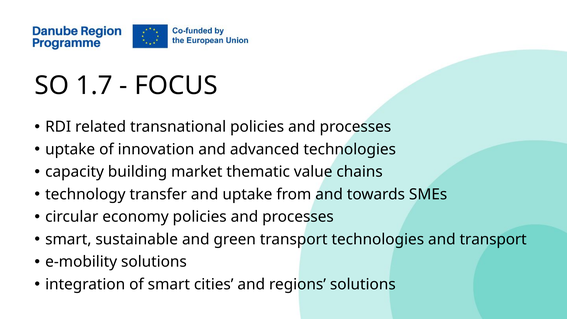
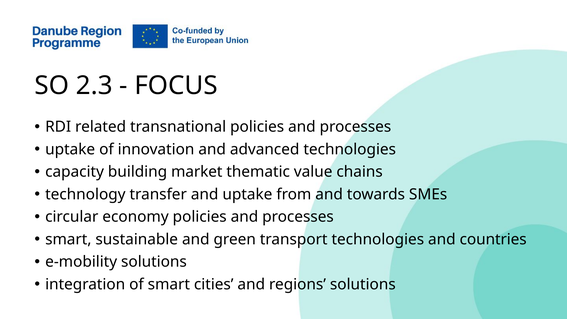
1.7: 1.7 -> 2.3 (94, 86)
and transport: transport -> countries (493, 239)
